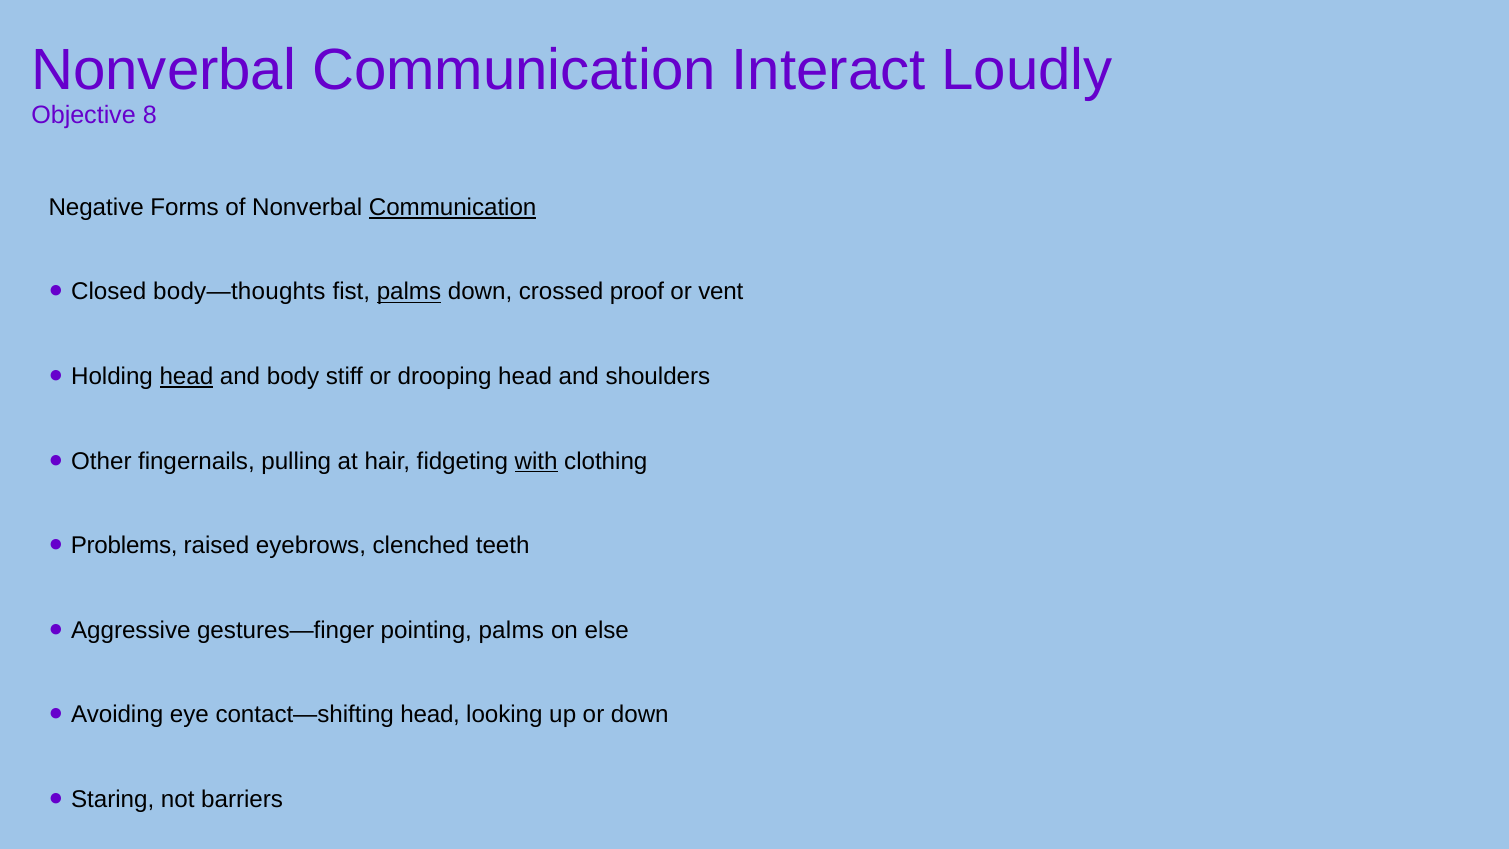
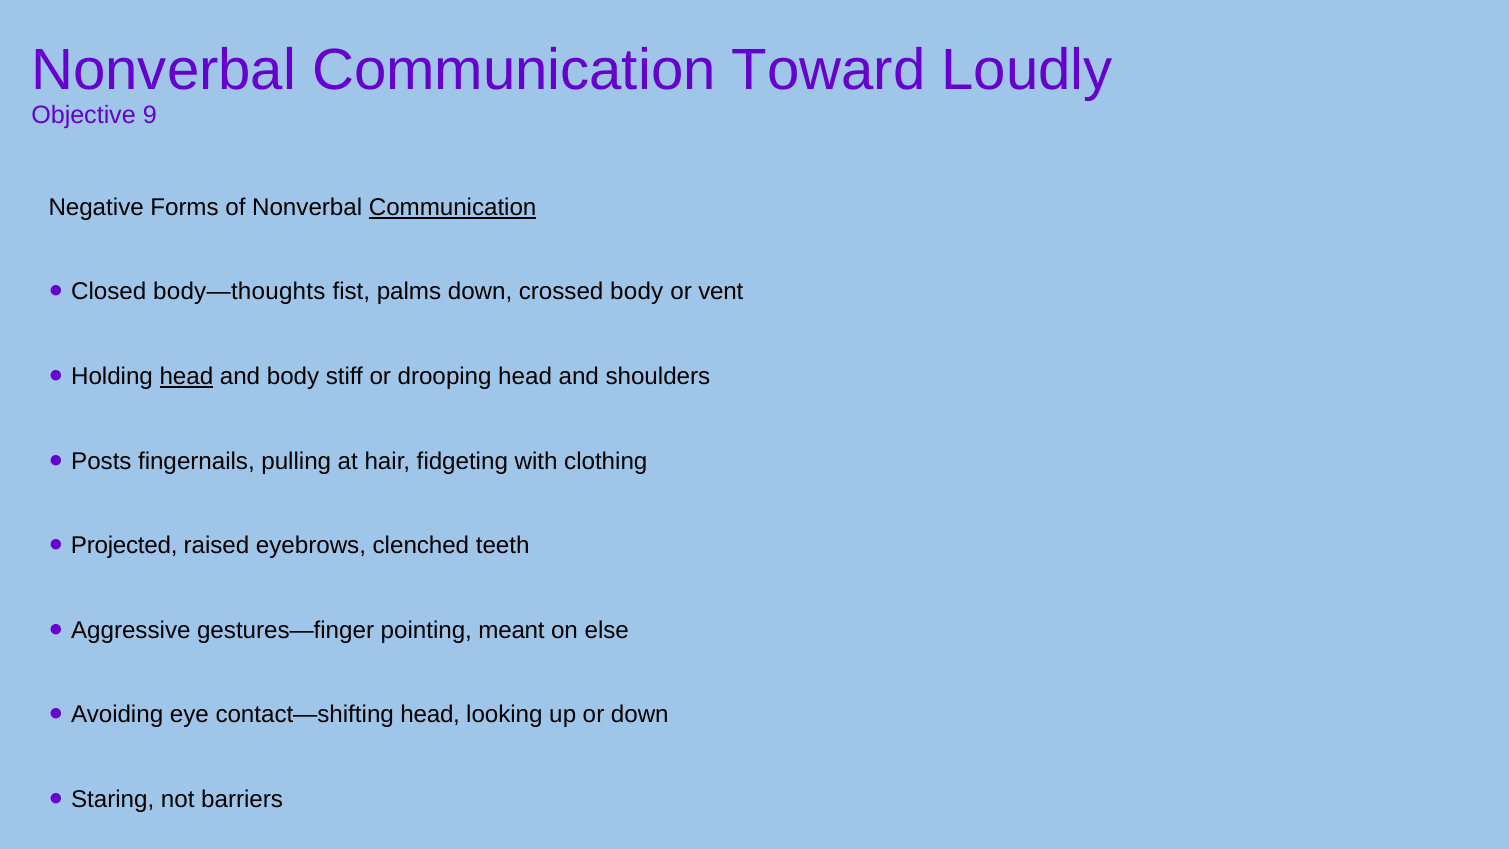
Interact: Interact -> Toward (829, 70)
8: 8 -> 9 (150, 115)
palms underline: present -> none (409, 292)
crossed proof: proof -> body (637, 292)
Other: Other -> Posts (101, 461)
with underline: present -> none (536, 461)
Problems: Problems -> Projected (124, 546)
pointing palms: palms -> meant (512, 630)
